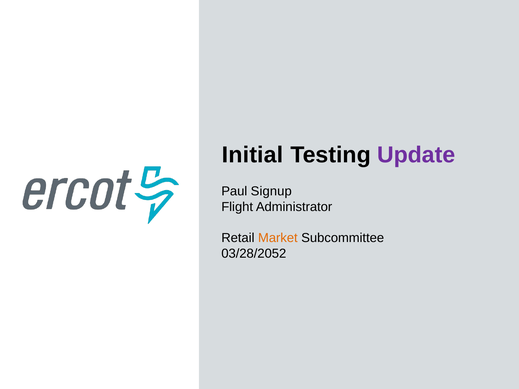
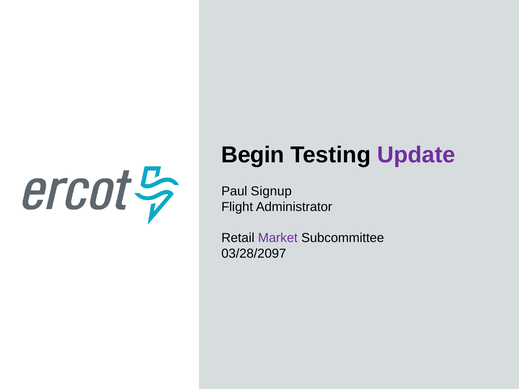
Initial: Initial -> Begin (253, 155)
Market colour: orange -> purple (278, 238)
03/28/2052: 03/28/2052 -> 03/28/2097 (254, 254)
